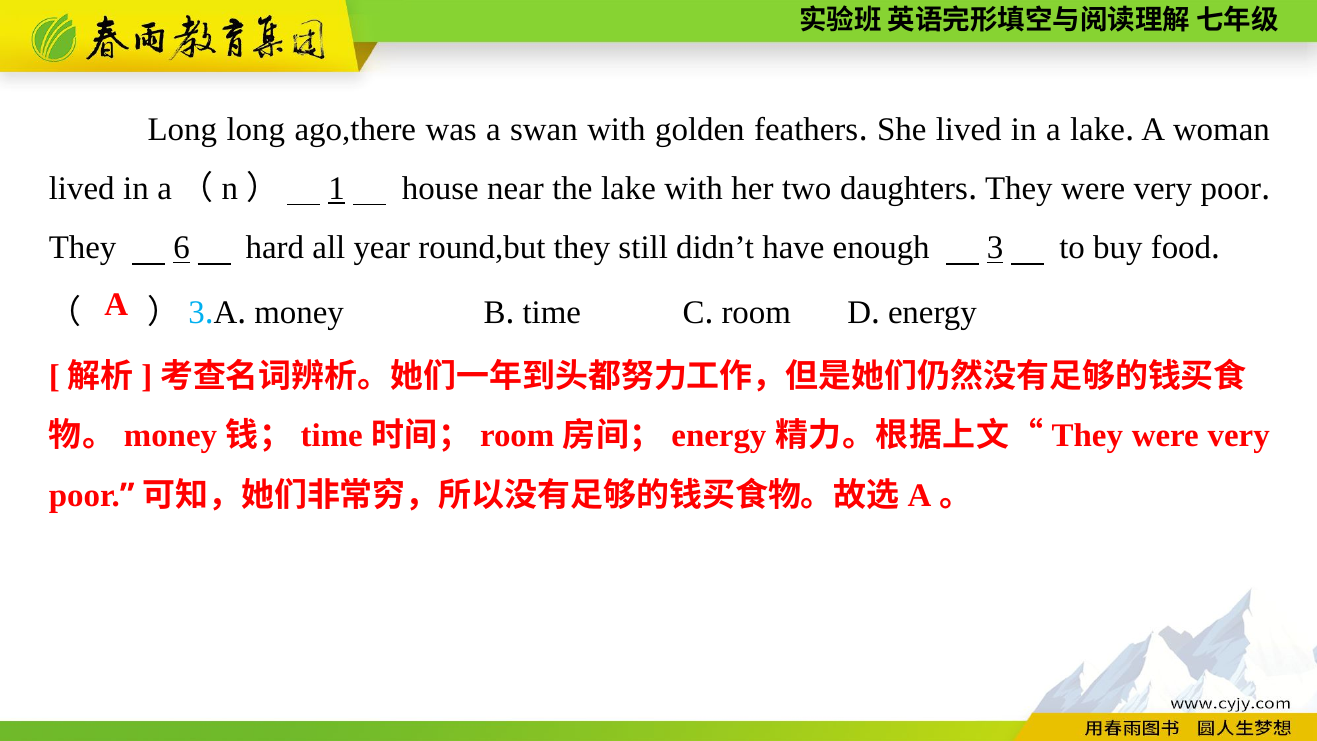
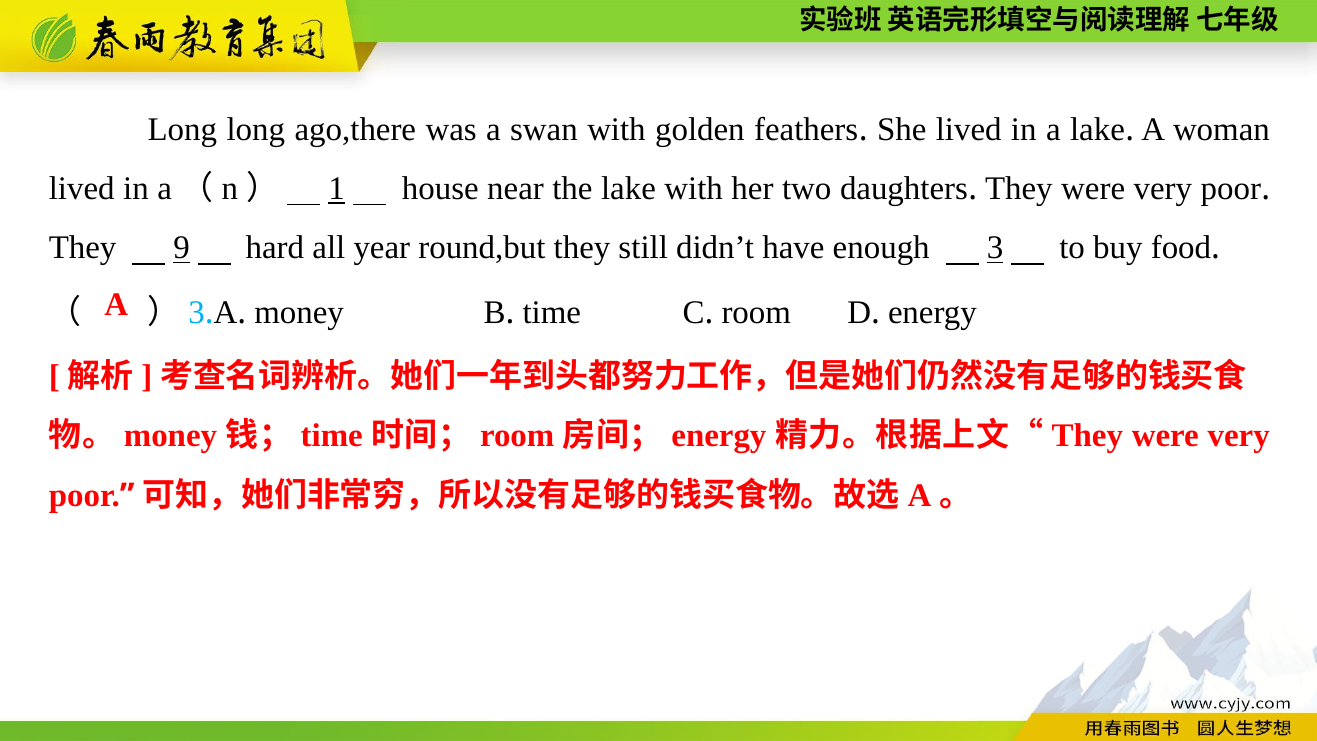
6: 6 -> 9 (182, 248)
